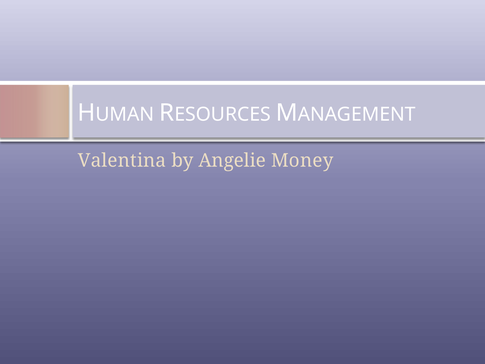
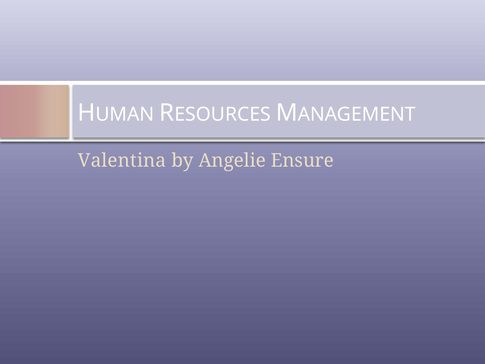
Money: Money -> Ensure (302, 161)
